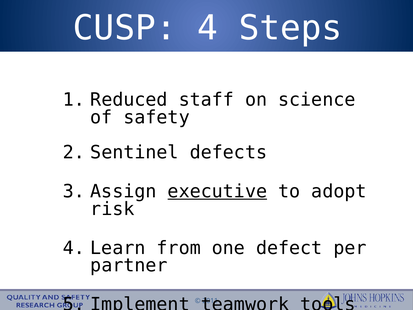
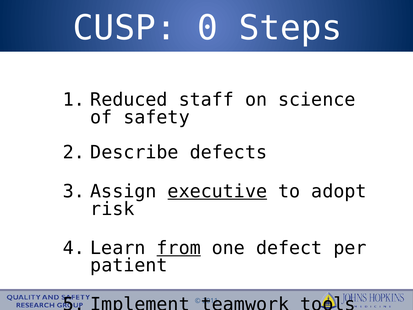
CUSP 4: 4 -> 0 (208, 28)
Sentinel: Sentinel -> Describe (135, 152)
from underline: none -> present (179, 248)
partner: partner -> patient (129, 265)
